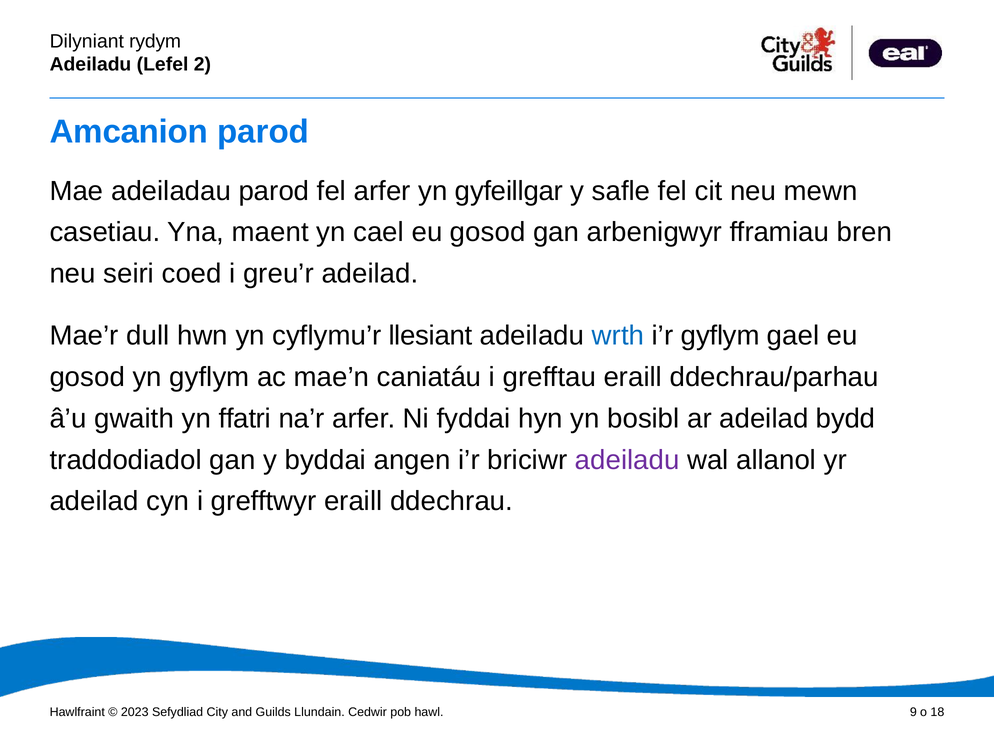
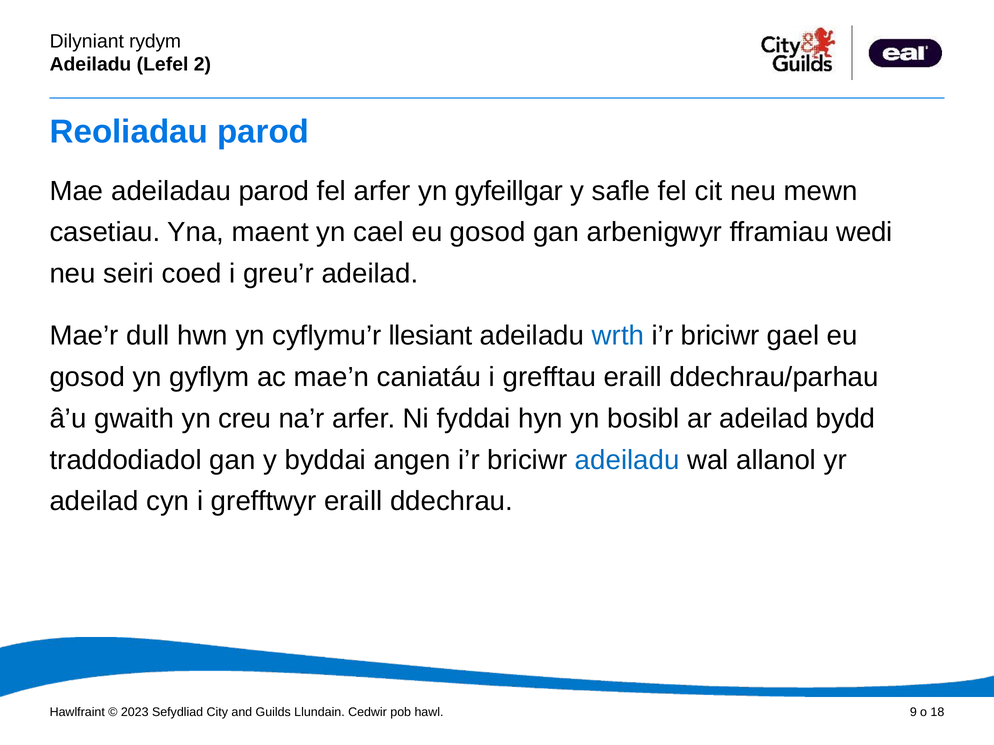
Amcanion: Amcanion -> Reoliadau (129, 132)
bren: bren -> wedi (864, 233)
gyflym: gyflym -> briciwr (720, 336)
ffatri: ffatri -> creu (245, 419)
adeiladu colour: purple -> blue (627, 460)
